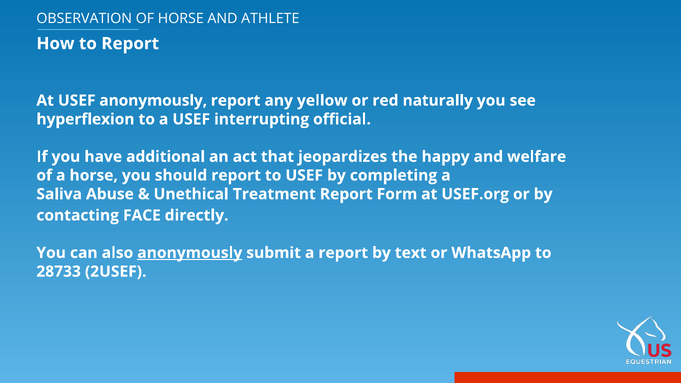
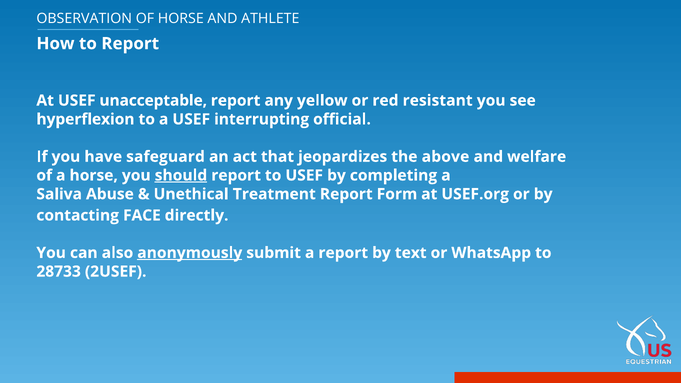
USEF anonymously: anonymously -> unacceptable (153, 101)
naturally: naturally -> resistant (438, 101)
additional: additional -> safeguard (166, 157)
happy: happy -> above (445, 157)
should underline: none -> present (181, 175)
